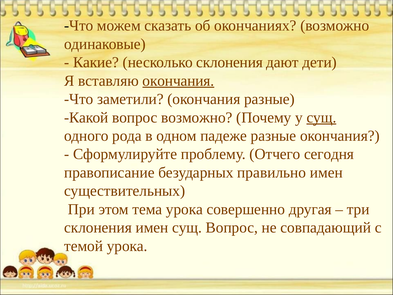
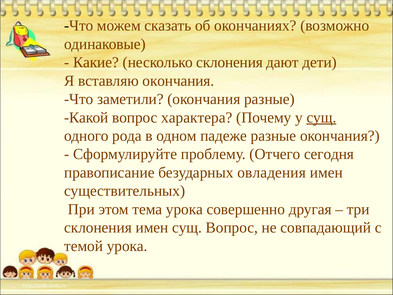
окончания underline: present -> none (178, 81)
вопрос возможно: возможно -> характера (197, 117)
правильно: правильно -> овладения (272, 172)
